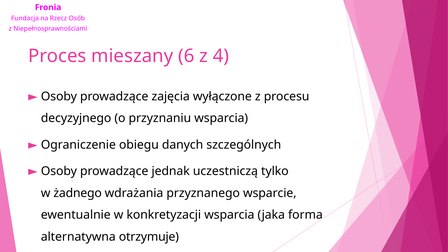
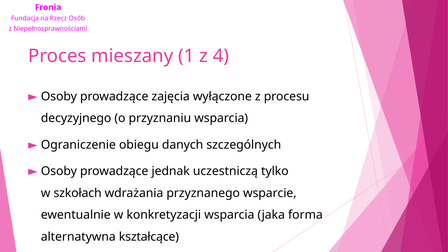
6: 6 -> 1 (186, 56)
żadnego: żadnego -> szkołach (78, 193)
otrzymuje: otrzymuje -> kształcące (149, 237)
